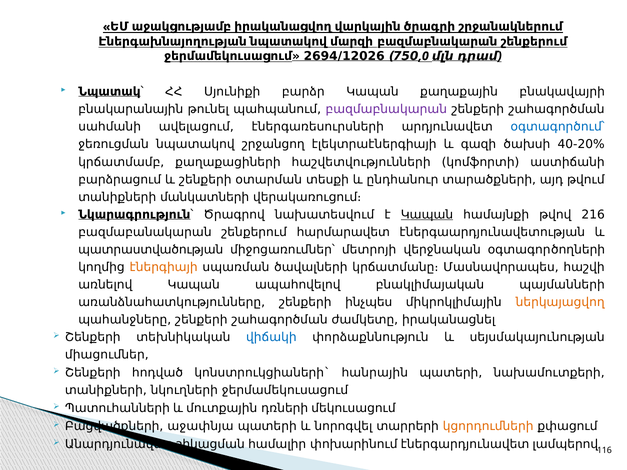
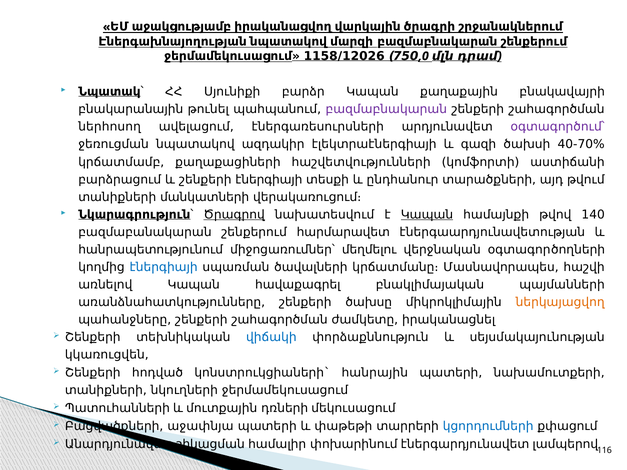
2694/12026: 2694/12026 -> 1158/12026 (344, 56)
սահմանի: սահմանի -> ներհոսող (110, 127)
օգտագործում՝ colour: blue -> purple (558, 127)
շրջանցող: շրջանցող -> ազդակիր (273, 145)
40-20%: 40-20% -> 40-70% (581, 145)
շենքերի օտարման: օտարման -> էներգիայի (269, 180)
Ծրագրով underline: none -> present (234, 215)
216: 216 -> 140 (593, 215)
պատրաստվածության: պատրաստվածության -> հանրապետությունում (151, 250)
մետրոյի: մետրոյի -> մեղմելու (369, 250)
էներգիայի colour: orange -> blue (164, 267)
ապահովելով: ապահովելով -> հավաքագրել (298, 285)
ինչպես: ինչպես -> ծախսը (369, 302)
միացումներ: միացումներ -> կկառուցվեն (107, 355)
նորոգվել: նորոգվել -> փաթեթի (343, 426)
կցորդումների colour: orange -> blue (488, 426)
